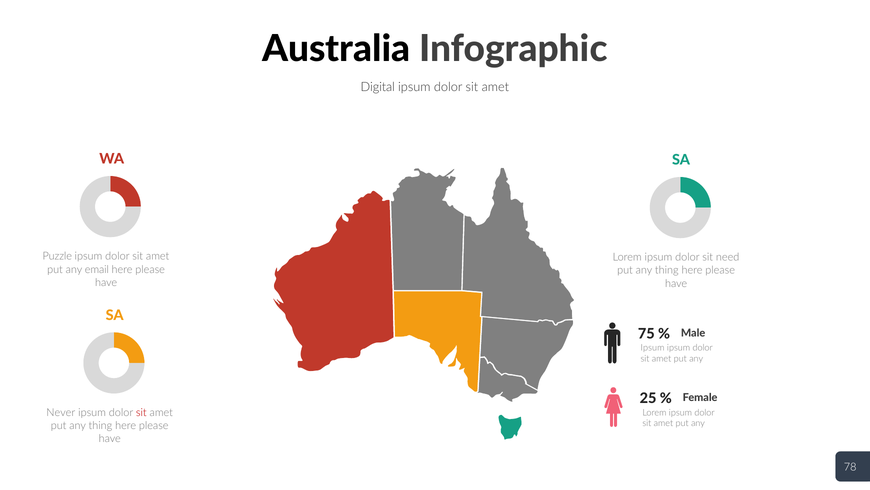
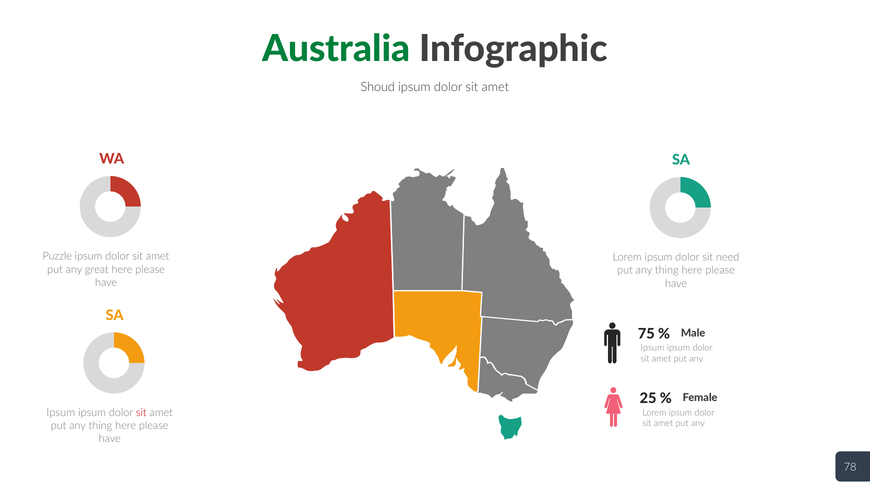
Australia colour: black -> green (336, 49)
Digital: Digital -> Shoud (378, 87)
email: email -> great (97, 269)
Never: Never -> Ipsum (61, 412)
